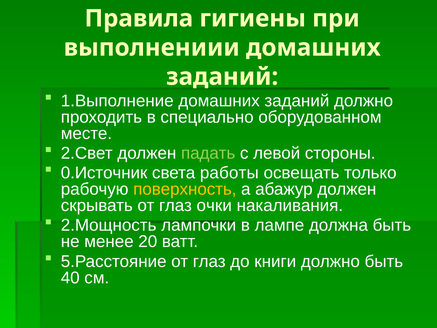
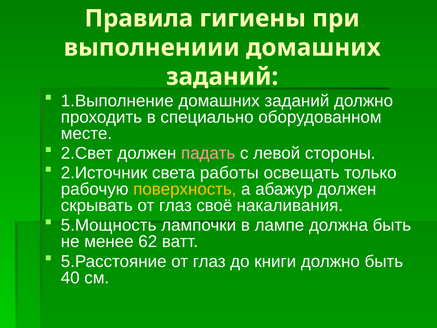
падать colour: light green -> pink (208, 153)
0.Источник: 0.Источник -> 2.Источник (104, 173)
очки: очки -> своё (214, 205)
2.Мощность: 2.Мощность -> 5.Мощность (109, 225)
20: 20 -> 62 (148, 242)
